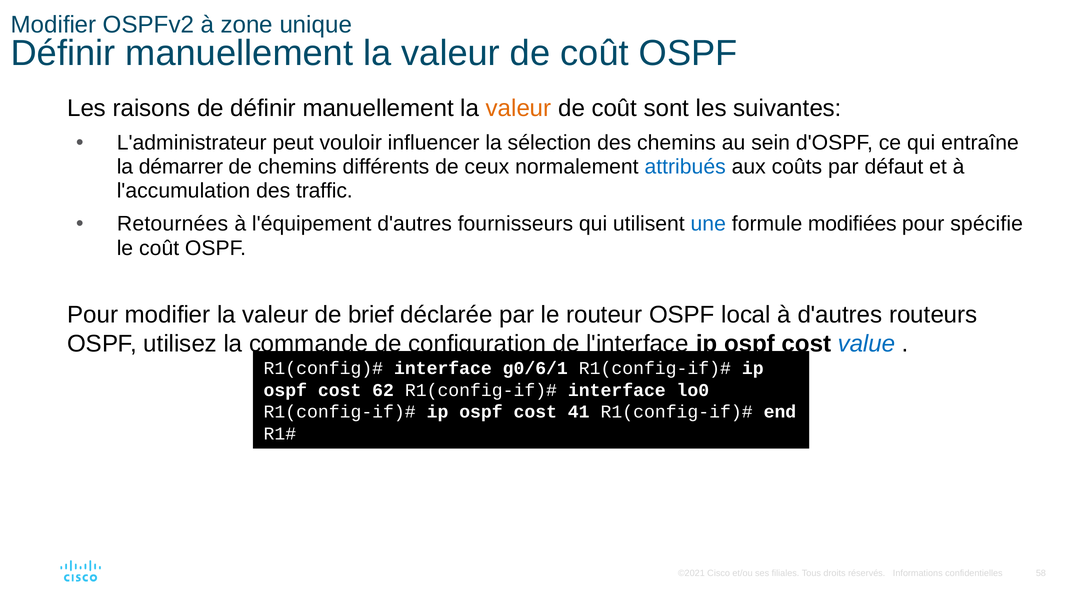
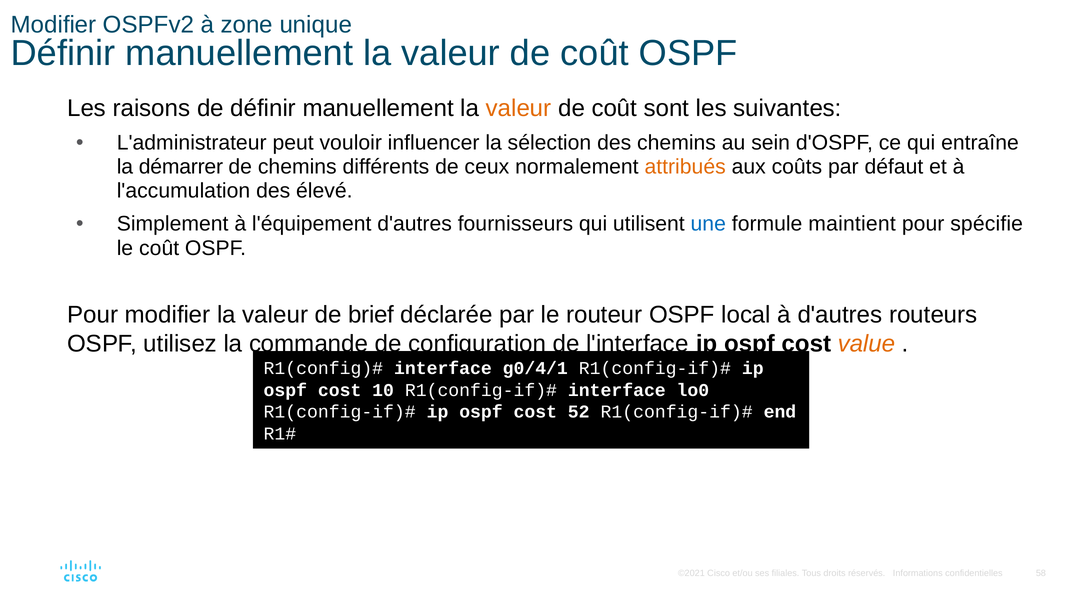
attribués colour: blue -> orange (685, 167)
traffic: traffic -> élevé (324, 191)
Retournées: Retournées -> Simplement (173, 224)
modifiées: modifiées -> maintient (852, 224)
value colour: blue -> orange (866, 344)
g0/6/1: g0/6/1 -> g0/4/1 (535, 369)
62: 62 -> 10 (383, 390)
41: 41 -> 52 (579, 412)
